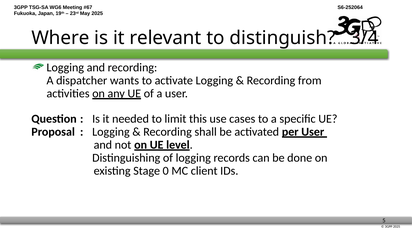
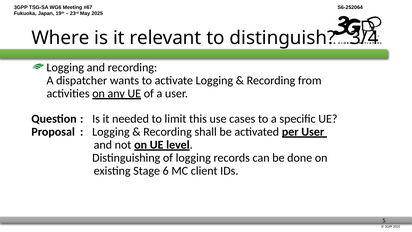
0: 0 -> 6 (166, 171)
